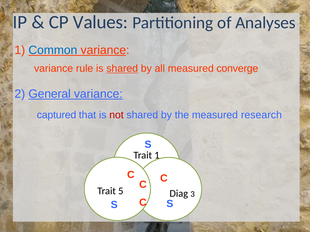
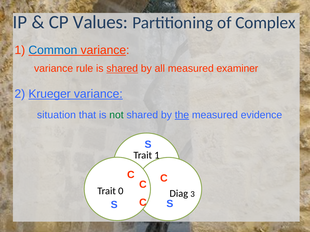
Analyses: Analyses -> Complex (265, 23)
converge: converge -> examiner (237, 69)
General: General -> Krueger (50, 94)
captured: captured -> situation (56, 115)
not colour: red -> green (116, 115)
the underline: none -> present (182, 115)
research: research -> evidence (261, 115)
5: 5 -> 0 (121, 191)
